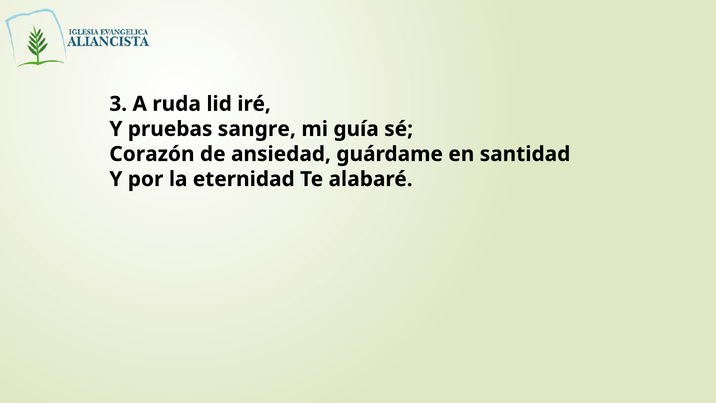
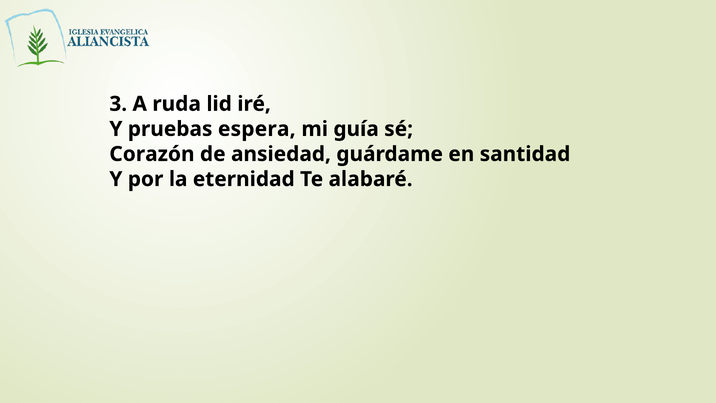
sangre: sangre -> espera (257, 129)
